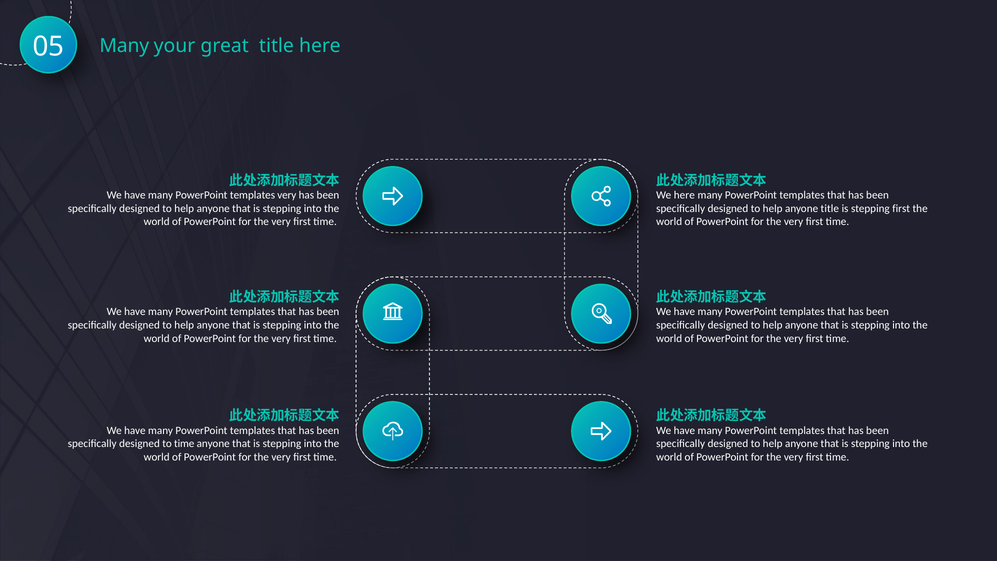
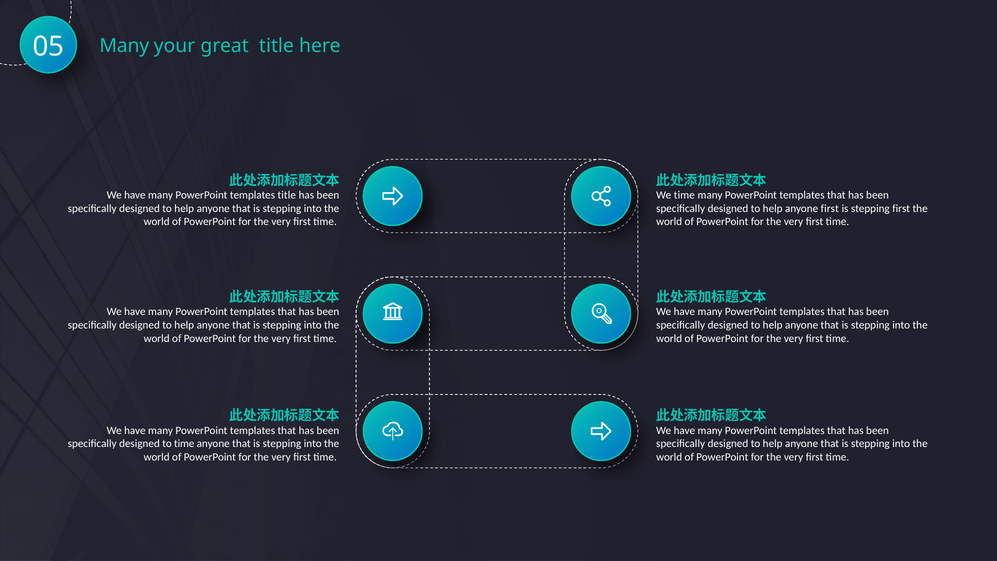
templates very: very -> title (287, 195)
here: here -> time (684, 195)
anyone title: title -> first (830, 208)
